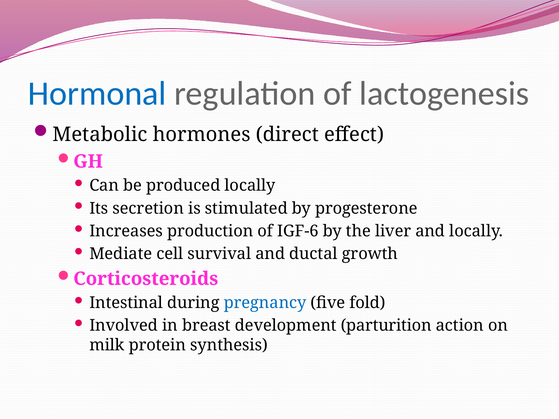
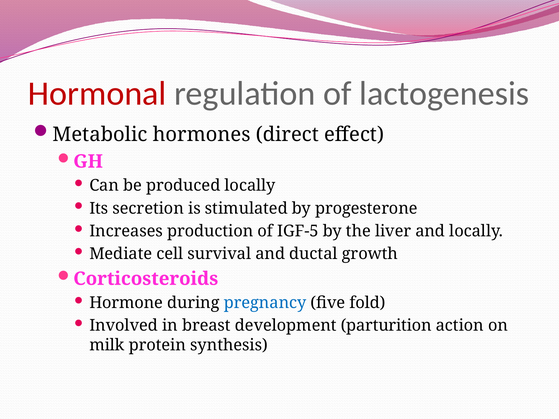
Hormonal colour: blue -> red (97, 94)
IGF-6: IGF-6 -> IGF-5 (298, 231)
Intestinal: Intestinal -> Hormone (126, 303)
